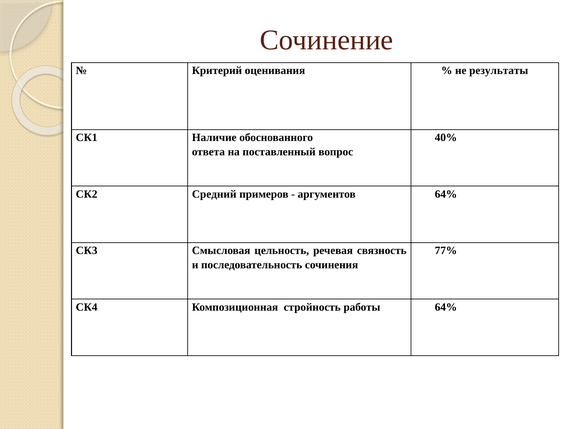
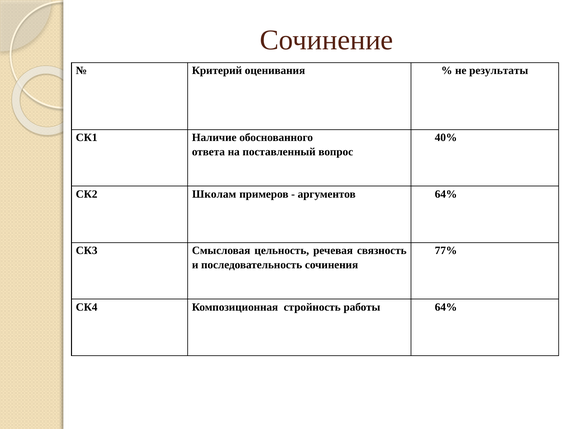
Средний: Средний -> Школам (214, 194)
